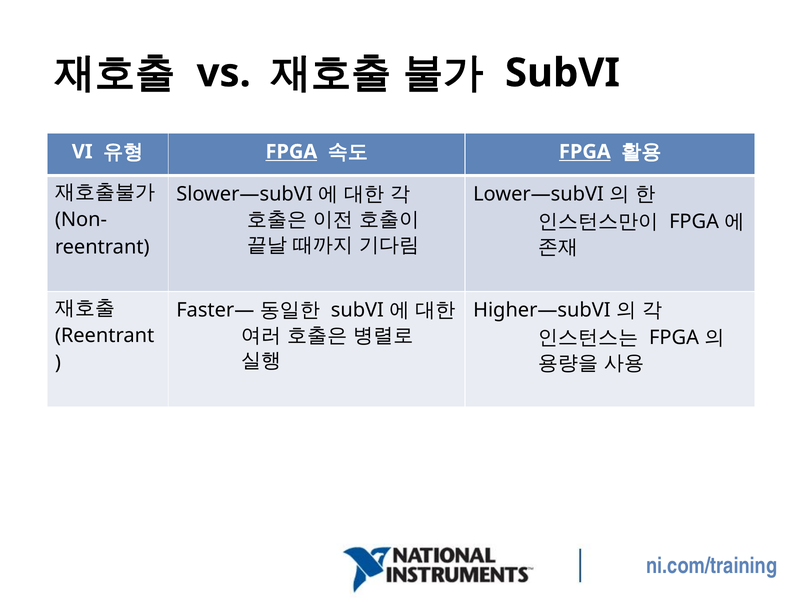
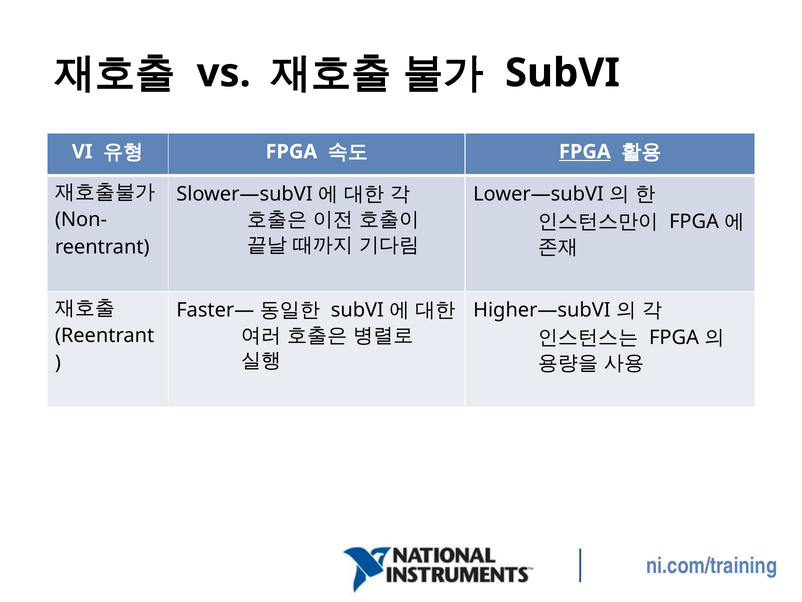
FPGA underline: present -> none (291, 152)
